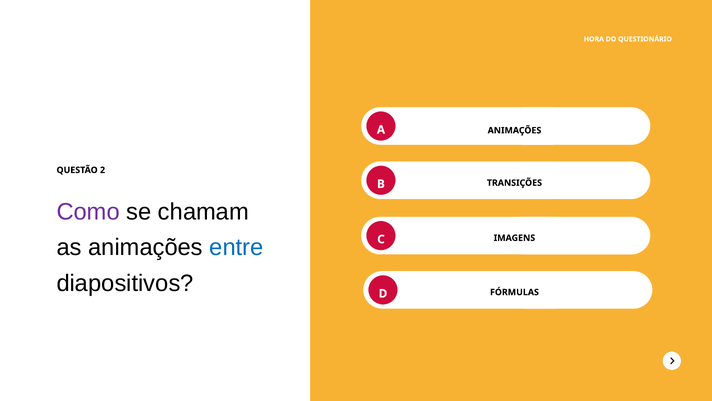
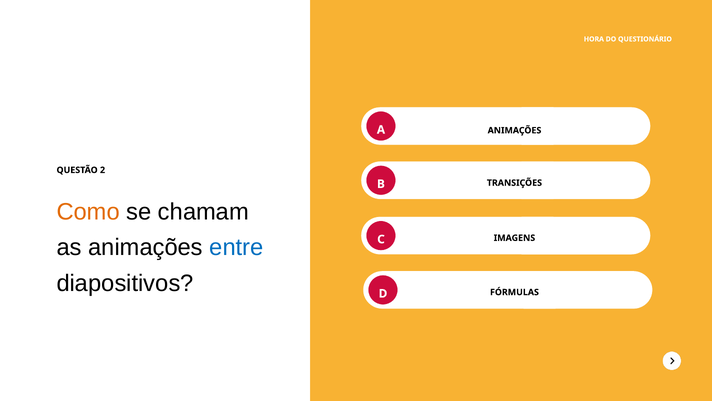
Como colour: purple -> orange (88, 212)
